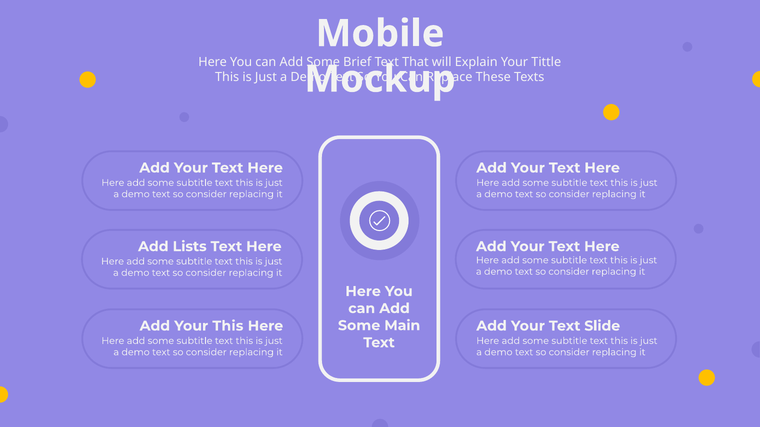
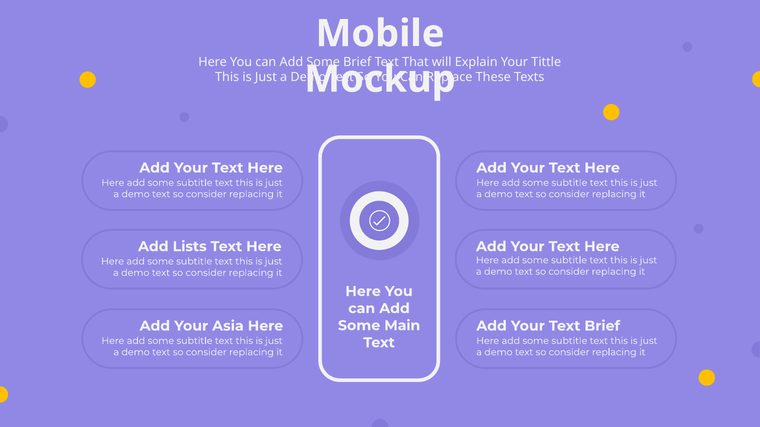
Your This: This -> Asia (228, 326)
Text Slide: Slide -> Brief (602, 326)
